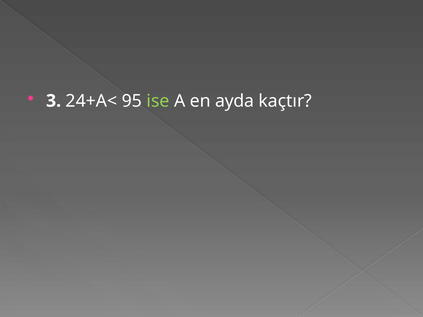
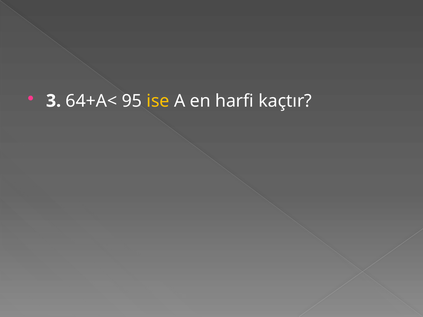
24+A<: 24+A< -> 64+A< (91, 101)
ise colour: light green -> yellow (158, 101)
ayda: ayda -> harfi (235, 101)
